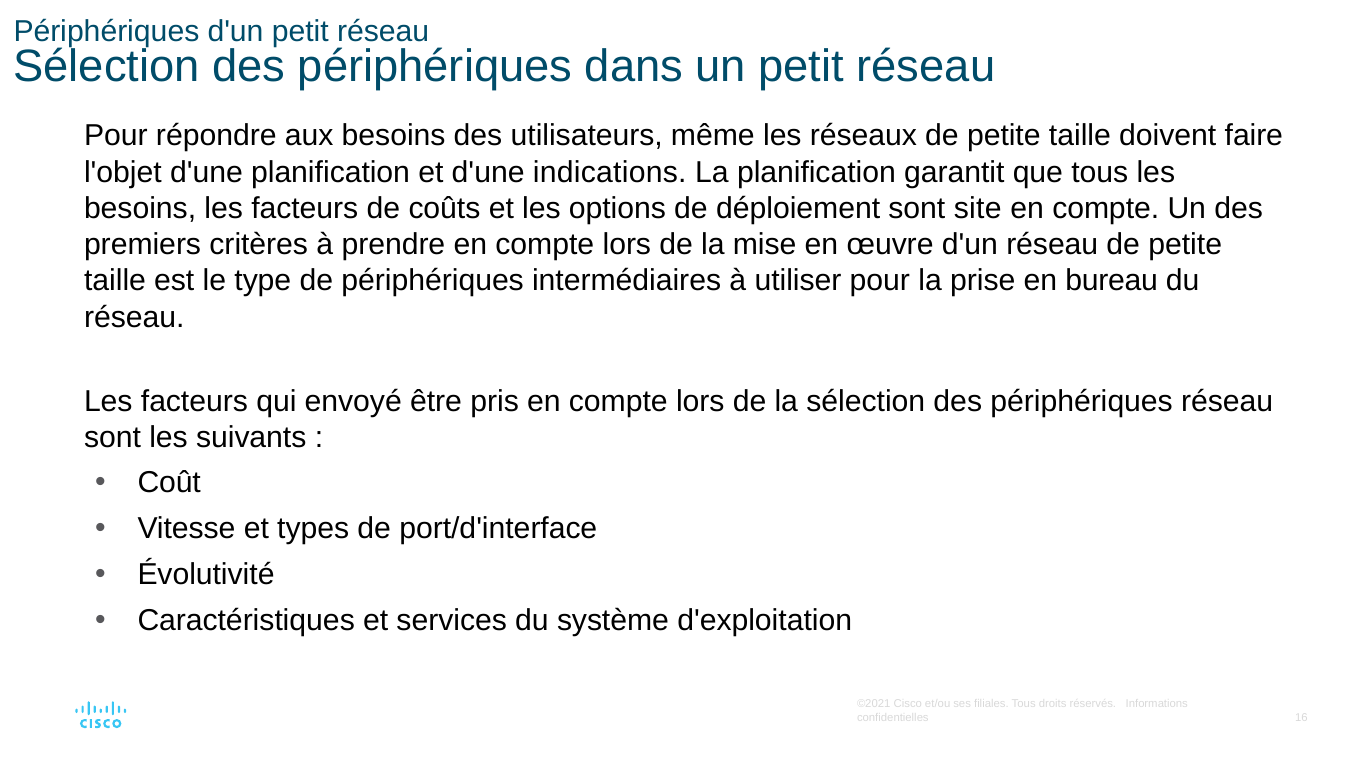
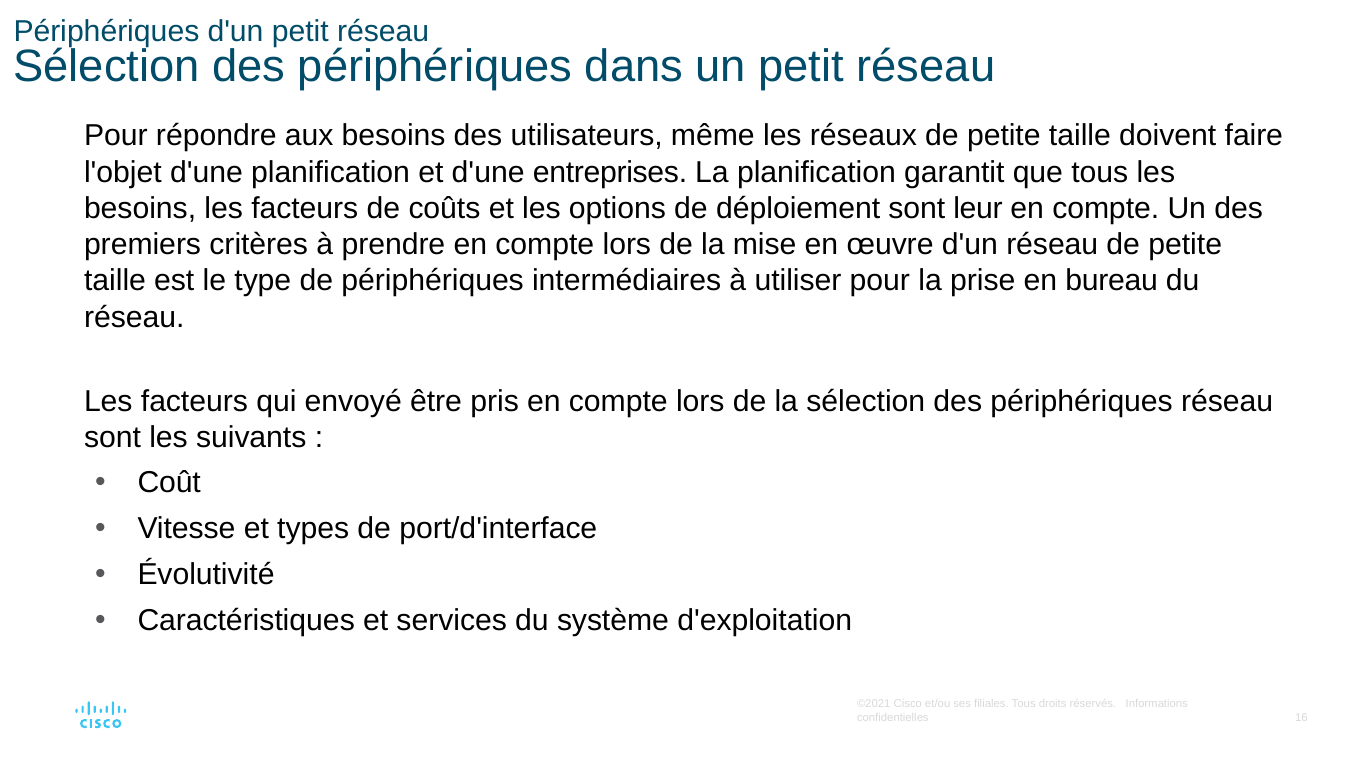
indications: indications -> entreprises (610, 172)
site: site -> leur (978, 208)
